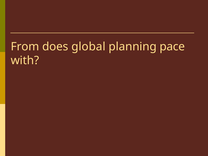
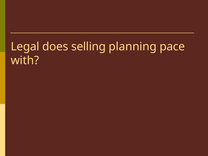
From: From -> Legal (25, 47)
global: global -> selling (89, 47)
